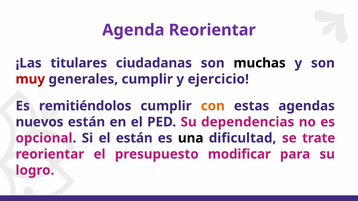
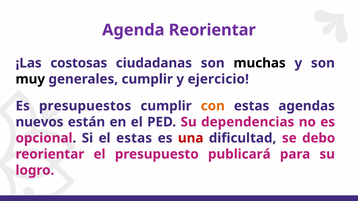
titulares: titulares -> costosas (79, 63)
muy colour: red -> black (30, 79)
remitiéndolos: remitiéndolos -> presupuestos (85, 106)
el están: están -> estas (134, 138)
una colour: black -> red (191, 138)
trate: trate -> debo (319, 138)
modificar: modificar -> publicará (239, 154)
